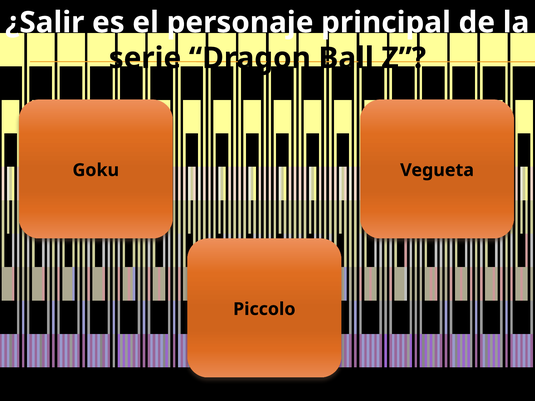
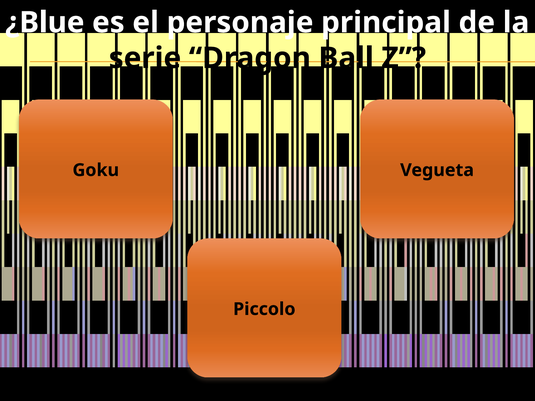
¿Salir: ¿Salir -> ¿Blue (45, 23)
